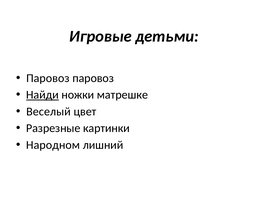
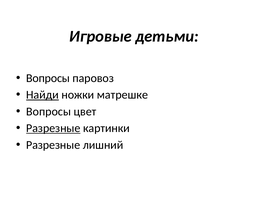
Паровоз: Паровоз -> Вопросы (48, 78)
Веселый: Веселый -> Вопросы (49, 112)
Разрезные underline: none -> present (53, 128)
Народном: Народном -> Разрезные (53, 145)
